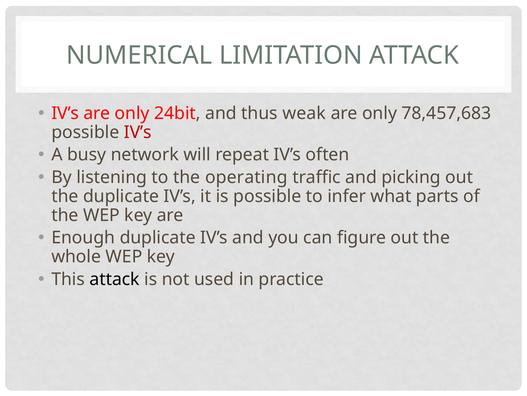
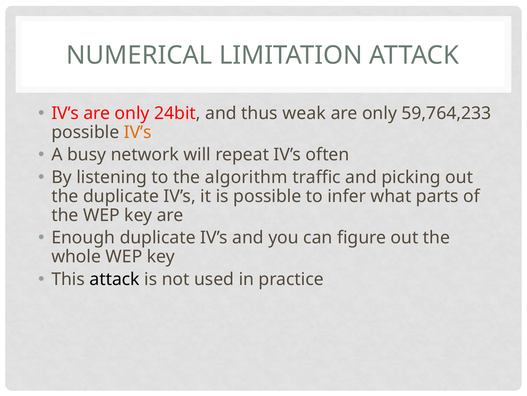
78,457,683: 78,457,683 -> 59,764,233 (446, 113)
IV’s colour: red -> orange (138, 132)
operating: operating -> algorithm (246, 177)
